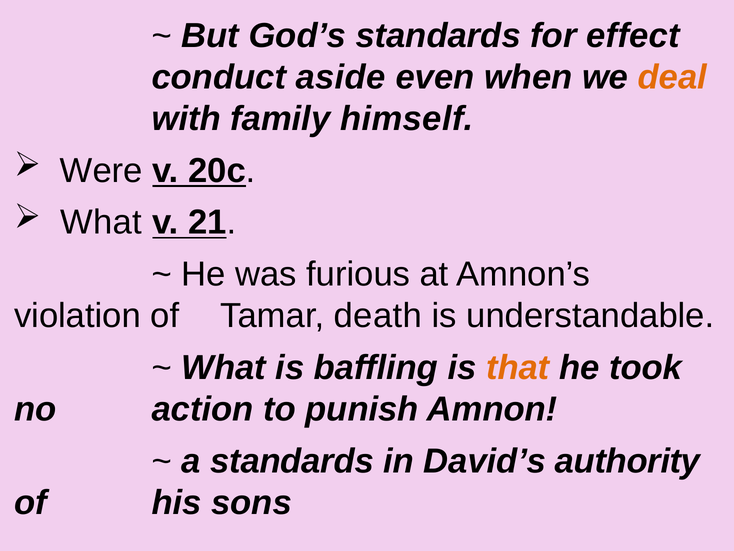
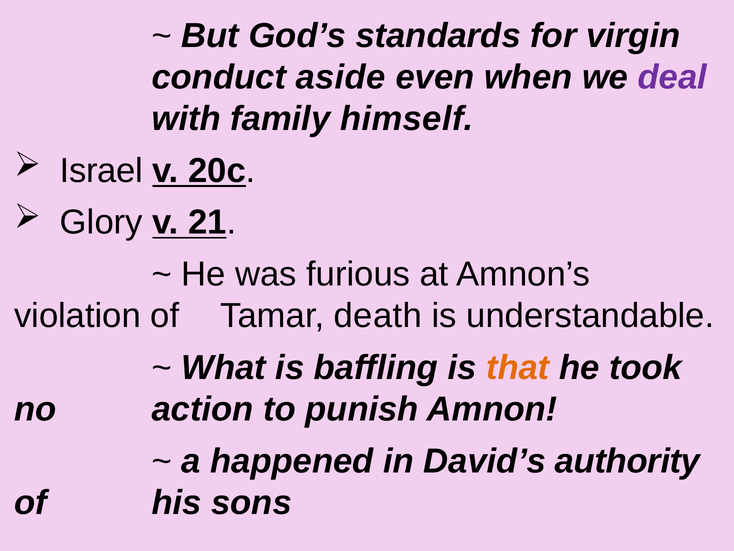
effect: effect -> virgin (633, 36)
deal colour: orange -> purple (672, 77)
Were: Were -> Israel (102, 171)
What: What -> Glory (101, 222)
a standards: standards -> happened (292, 461)
